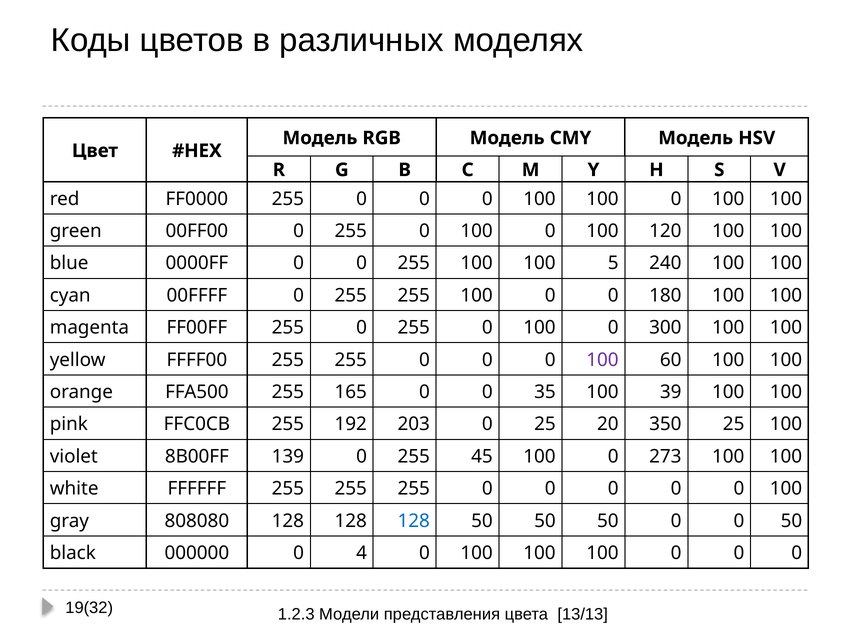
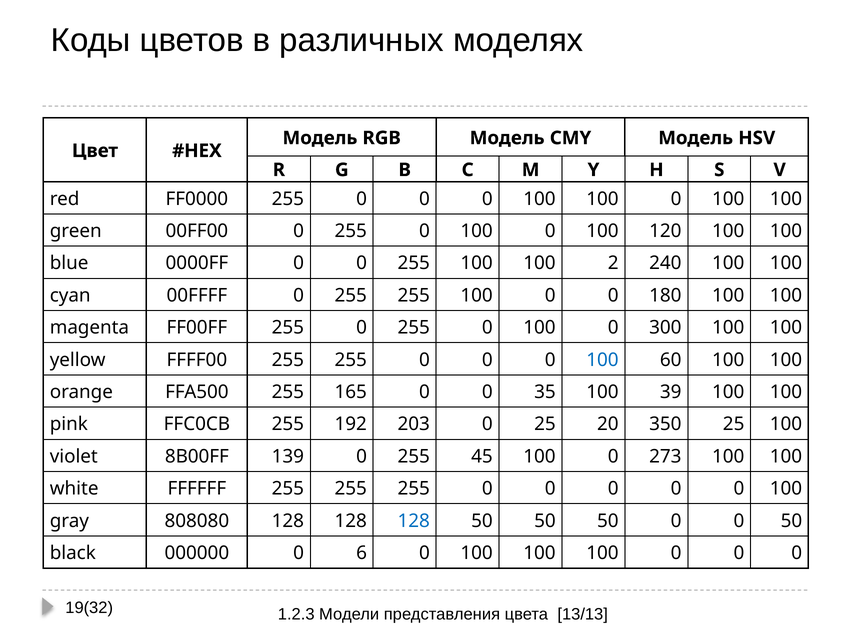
5: 5 -> 2 (613, 263)
100 colour: purple -> blue (602, 360)
4: 4 -> 6 (362, 553)
